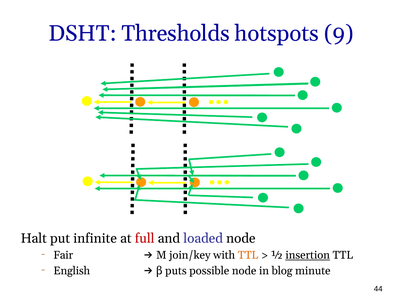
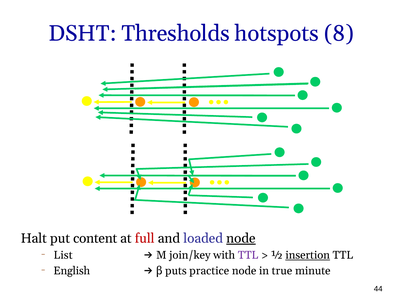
9: 9 -> 8 (339, 33)
infinite: infinite -> content (95, 239)
node underline: none -> present (241, 239)
Fair: Fair -> List (63, 256)
TTL colour: orange -> purple (248, 256)
possible: possible -> practice (209, 271)
blog: blog -> true (282, 271)
